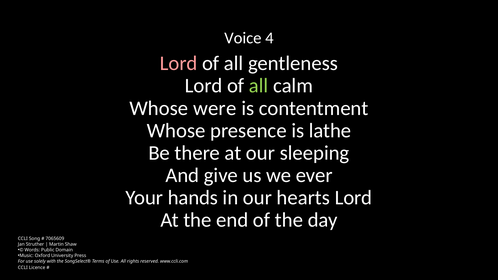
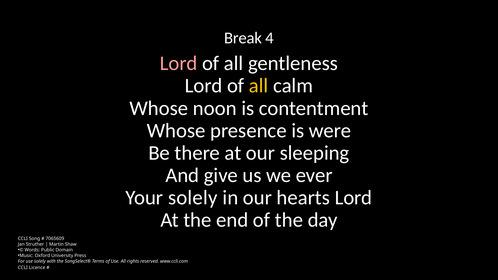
Voice: Voice -> Break (243, 38)
all colour: light green -> yellow (259, 86)
were: were -> noon (215, 108)
lathe: lathe -> were (330, 131)
Your hands: hands -> solely (193, 198)
